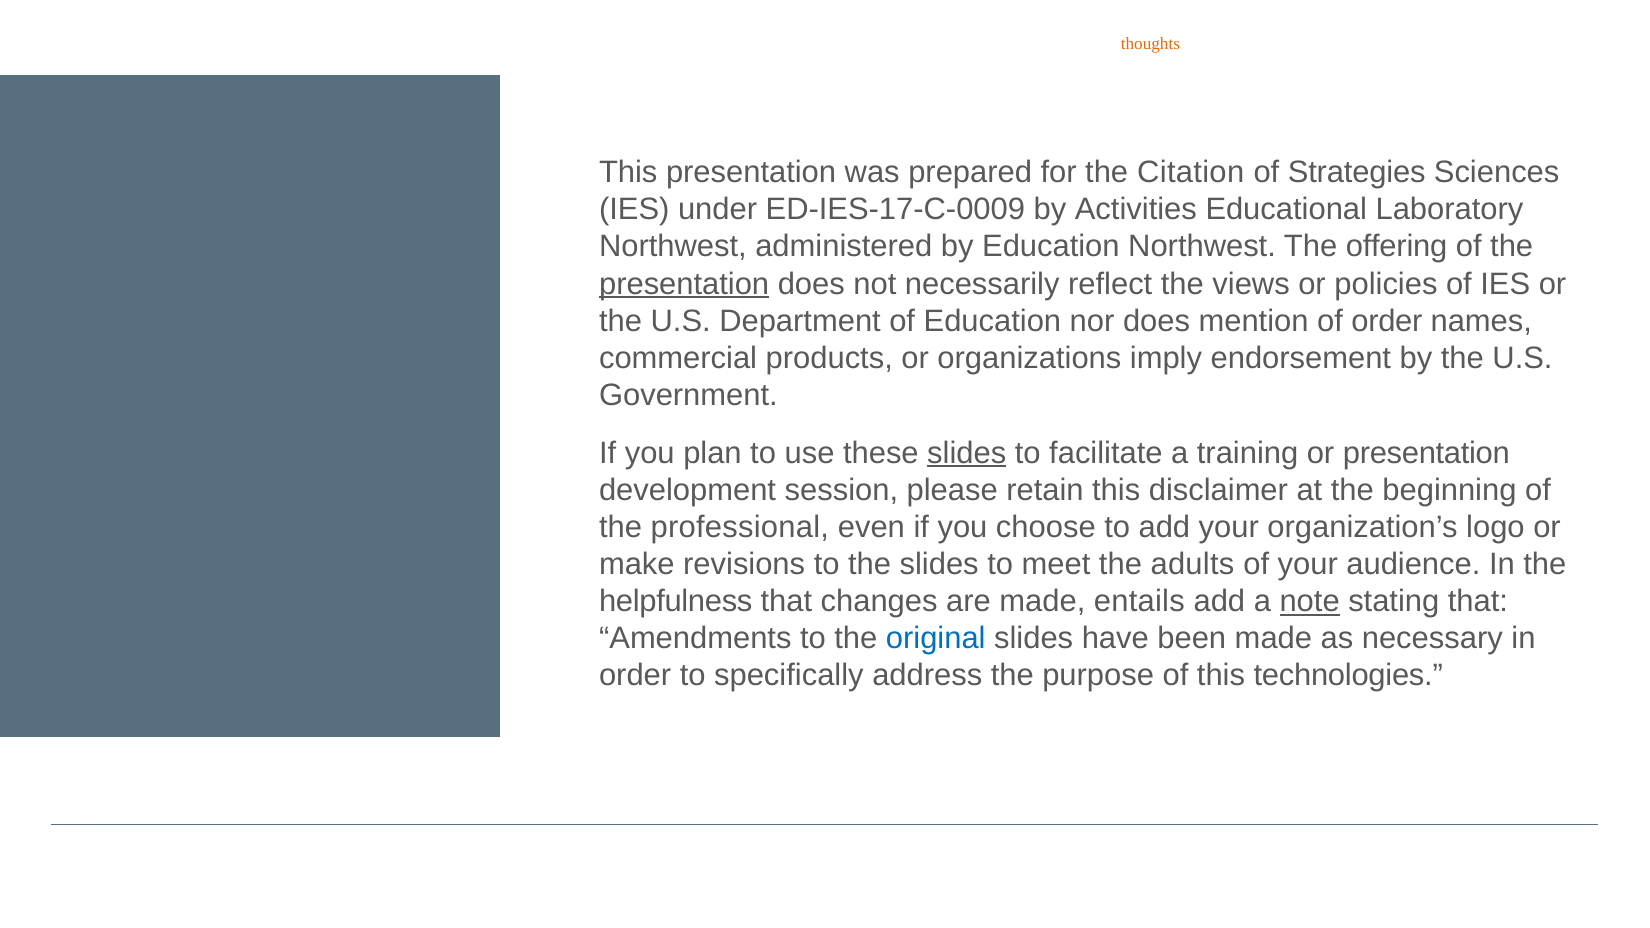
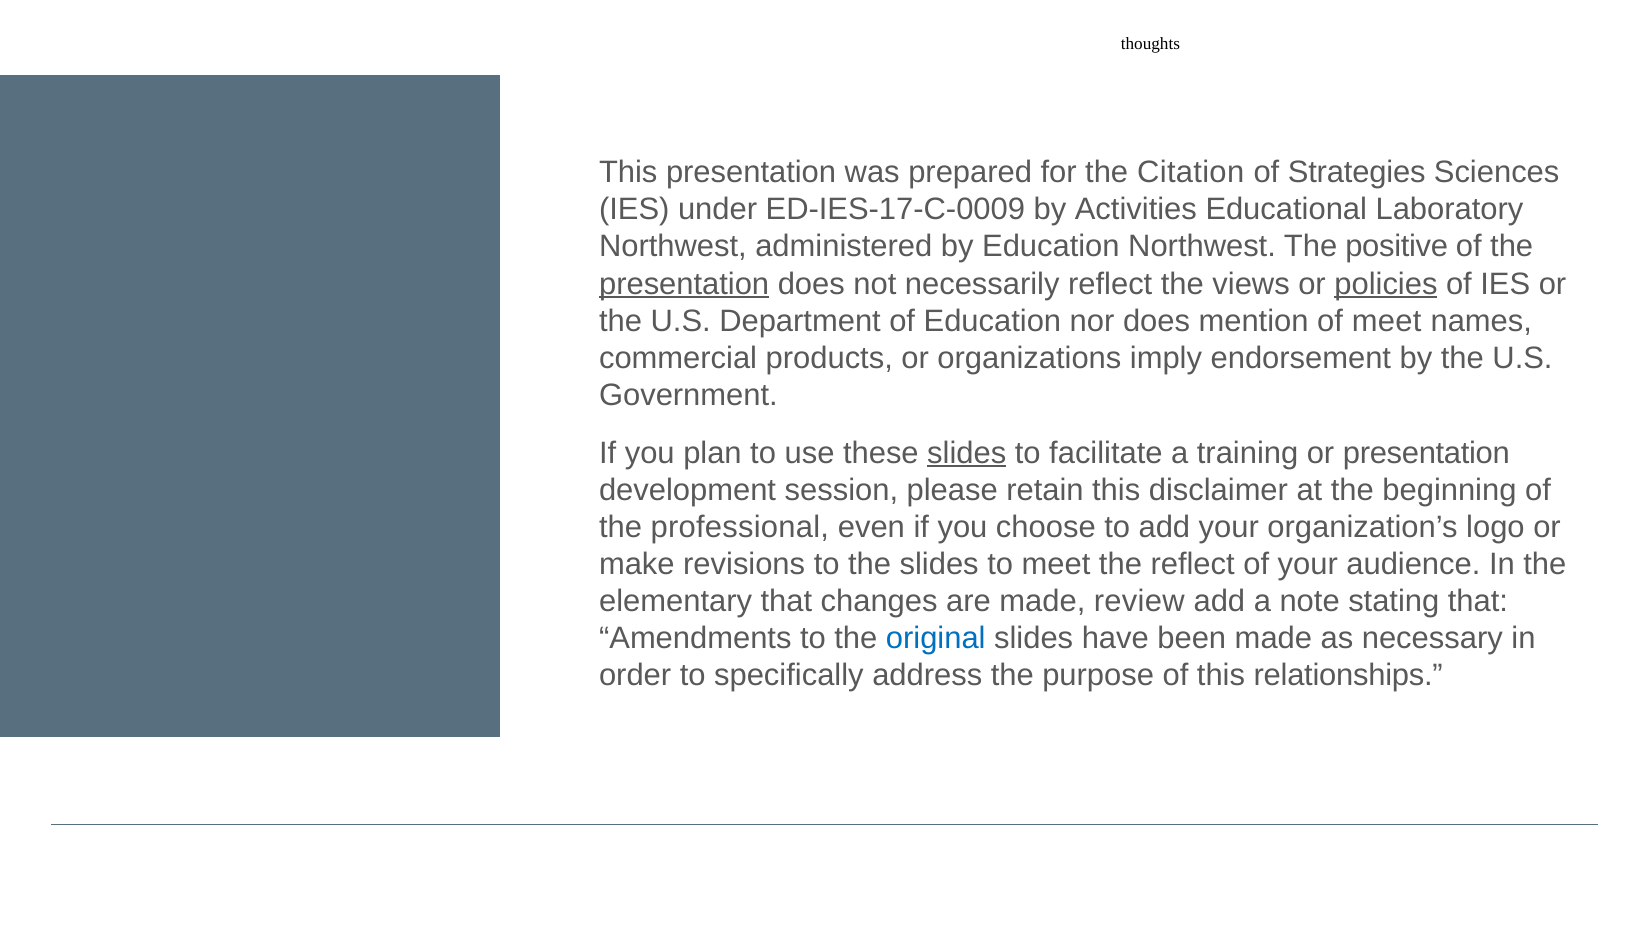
thoughts colour: orange -> black (1150, 44)
offering: offering -> positive (1397, 247)
policies underline: none -> present (1386, 284)
of order: order -> meet (1387, 321)
the adults: adults -> reflect (1193, 564)
helpfulness: helpfulness -> elementary (676, 602)
entails: entails -> review (1139, 602)
note underline: present -> none (1310, 602)
technologies: technologies -> relationships (1348, 676)
